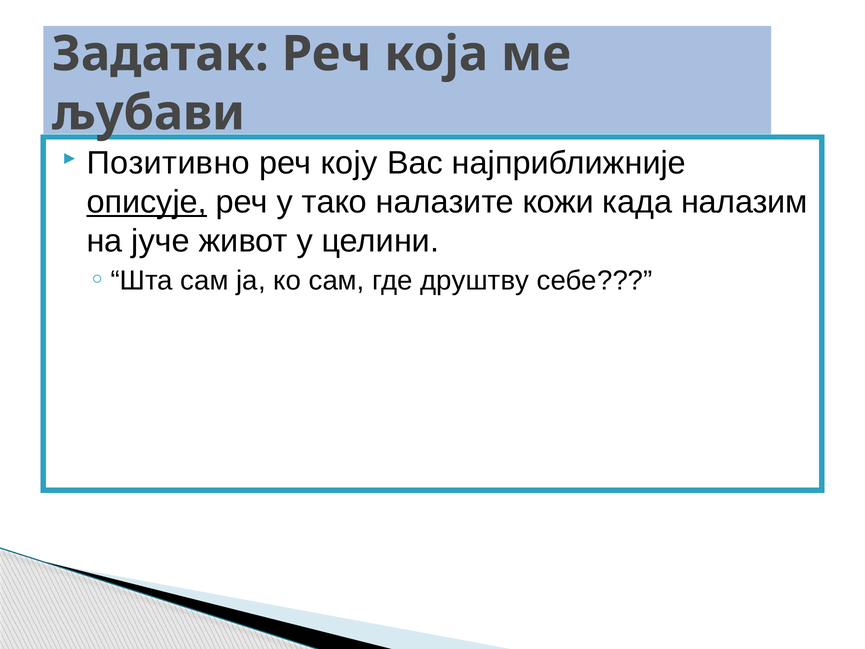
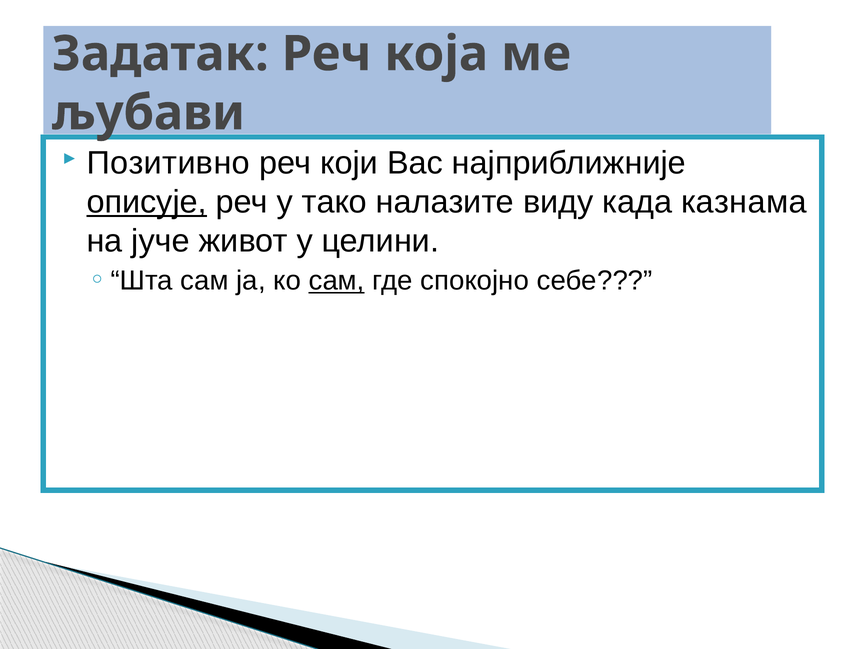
коју: коју -> који (349, 163)
кожи: кожи -> виду (558, 202)
налазим: налазим -> казнама (744, 202)
сам underline: none -> present (337, 281)
друштву: друштву -> спокојно (475, 281)
